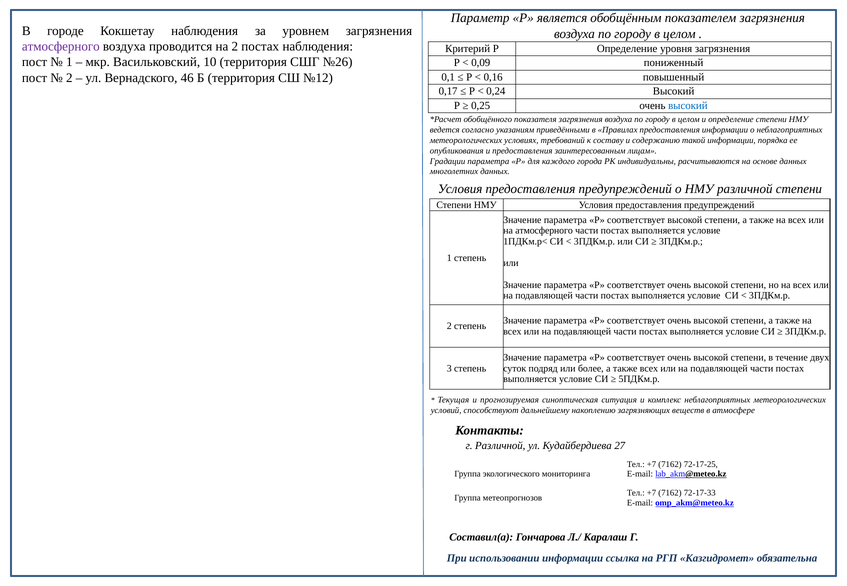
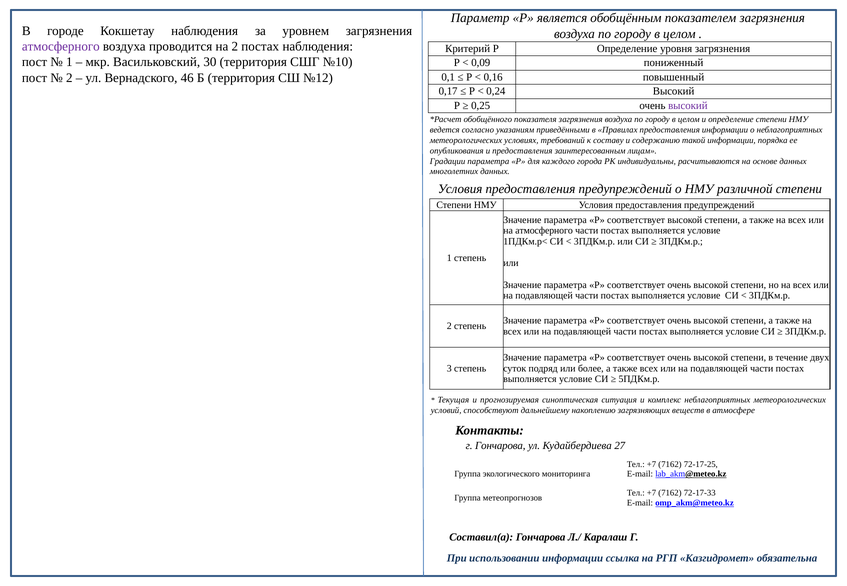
10: 10 -> 30 (210, 62)
№26: №26 -> №10 (338, 62)
высокий colour: blue -> purple (688, 106)
г Различной: Различной -> Гончарова (500, 446)
